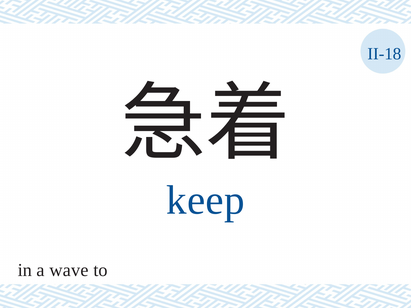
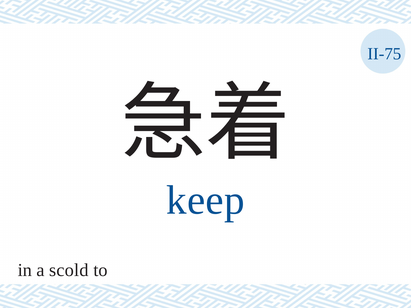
II-18: II-18 -> II-75 (384, 54)
wave: wave -> scold (69, 270)
